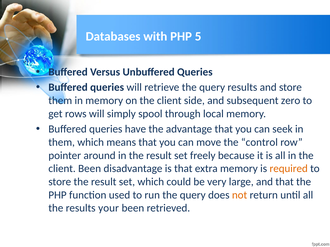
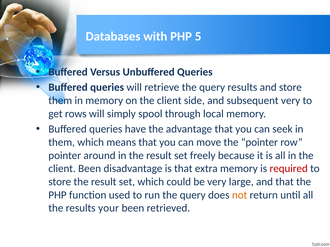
subsequent zero: zero -> very (291, 101)
the control: control -> pointer (259, 143)
required colour: orange -> red (289, 169)
